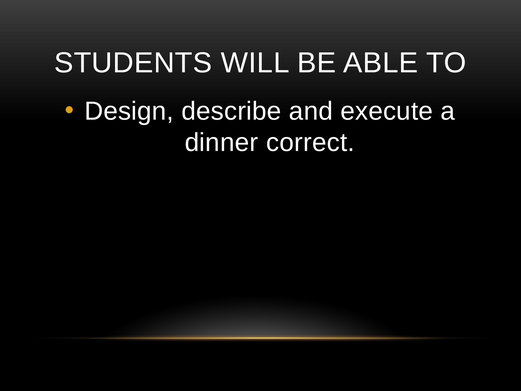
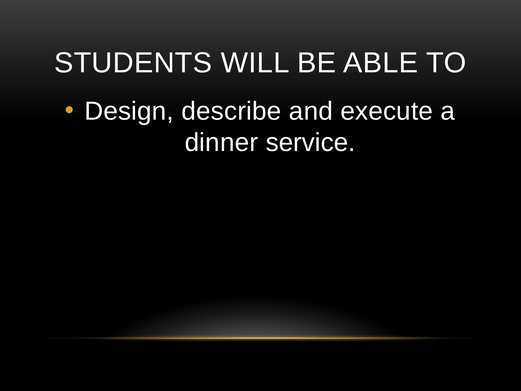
correct: correct -> service (311, 142)
